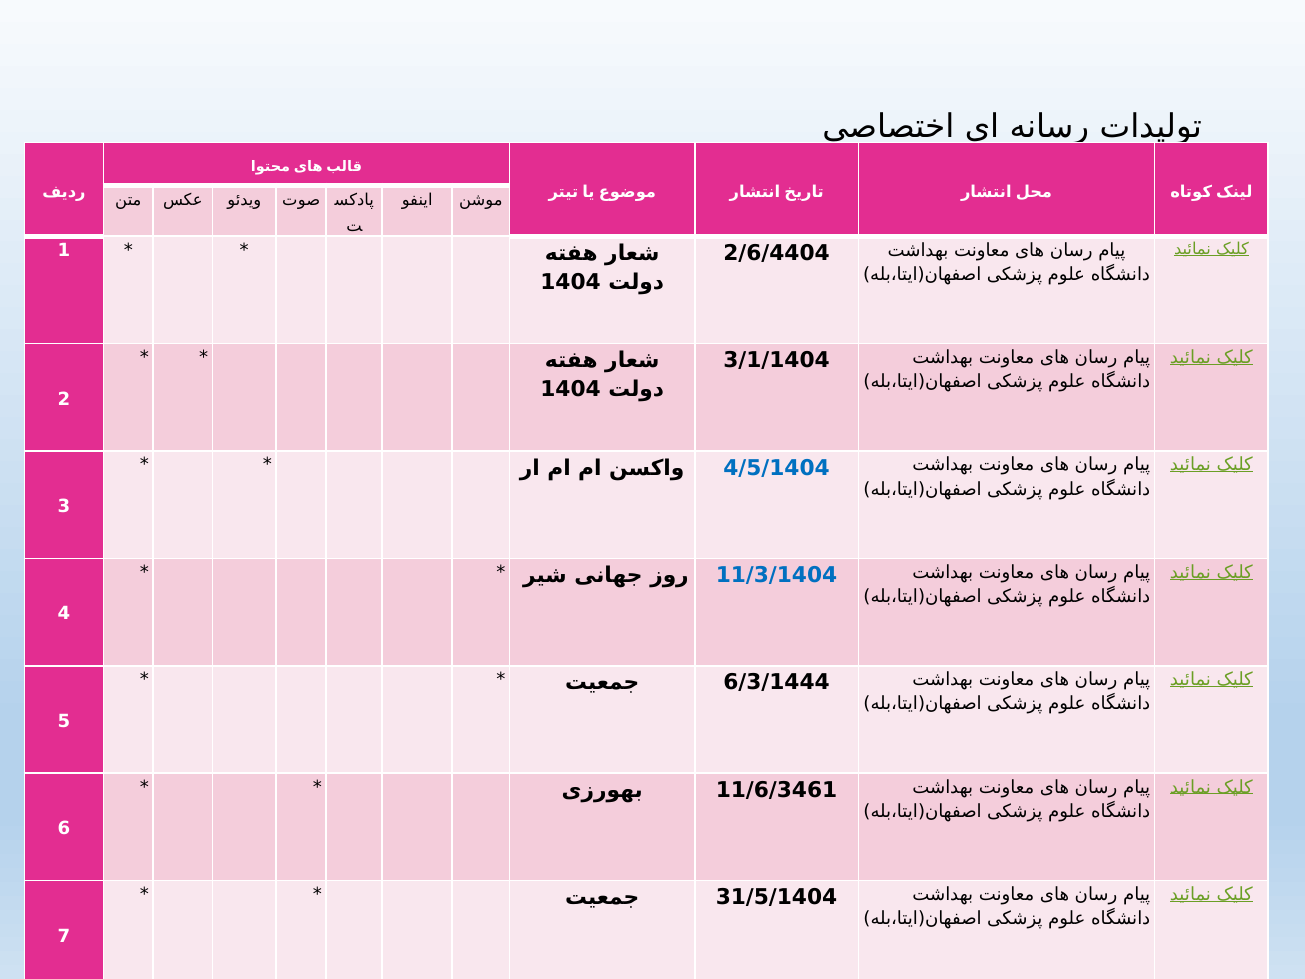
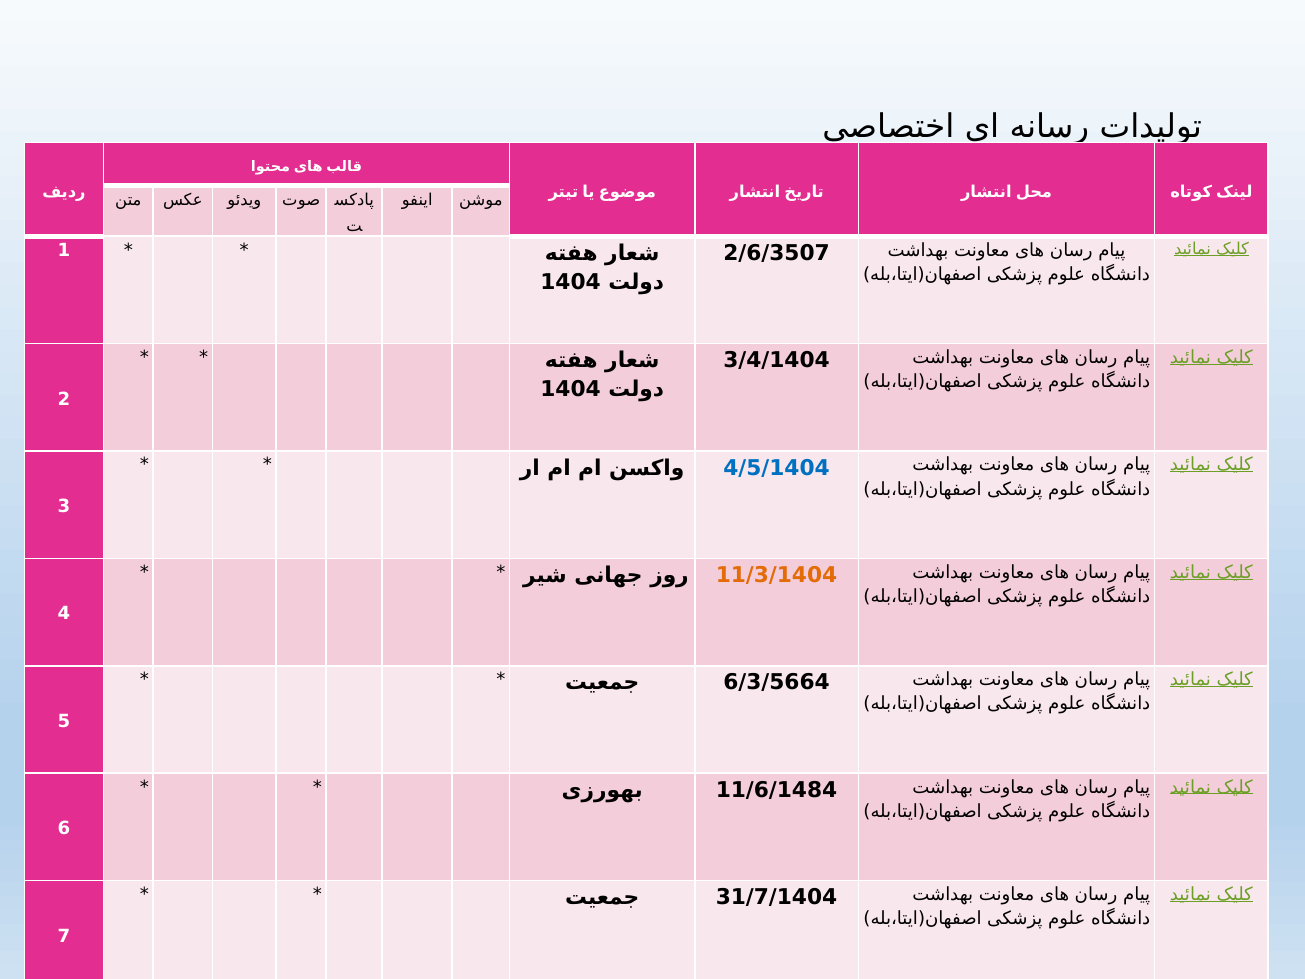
2/6/4404: 2/6/4404 -> 2/6/3507 (777, 253)
3/1/1404: 3/1/1404 -> 3/4/1404 (777, 360)
11/3/1404 colour: blue -> orange (777, 575)
6/3/1444: 6/3/1444 -> 6/3/5664 (777, 682)
11/6/3461: 11/6/3461 -> 11/6/1484 (777, 790)
31/5/1404: 31/5/1404 -> 31/7/1404 (777, 897)
